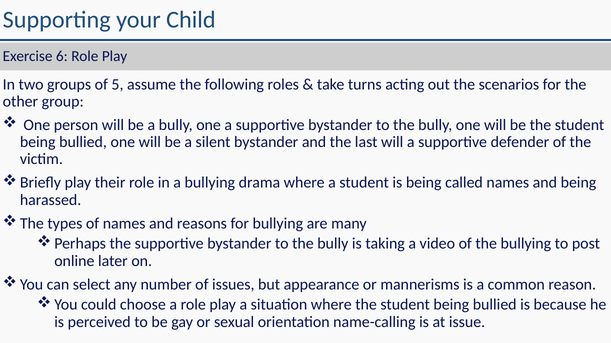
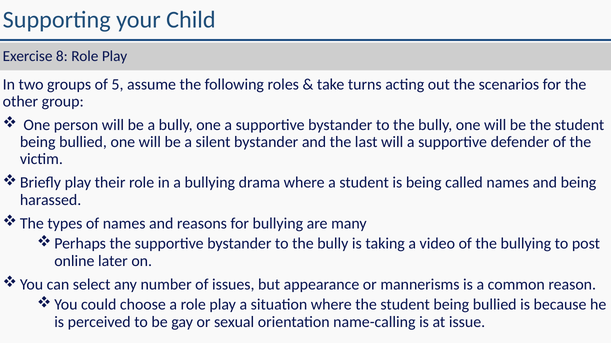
6: 6 -> 8 (62, 57)
